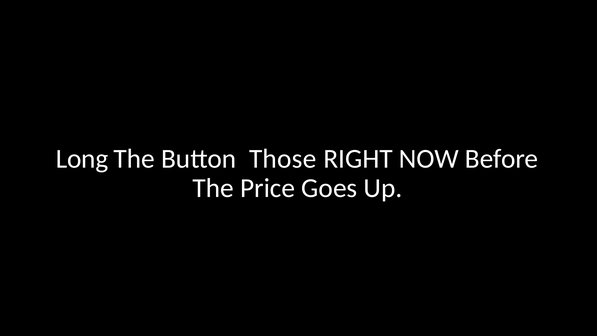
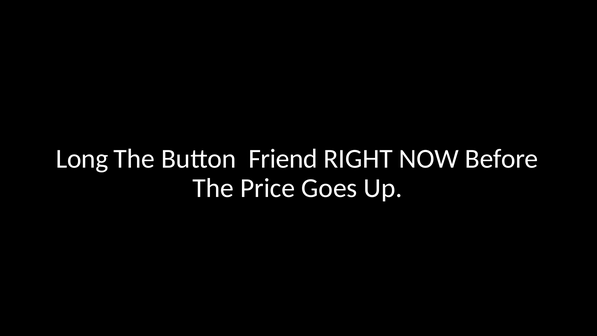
Those: Those -> Friend (283, 159)
